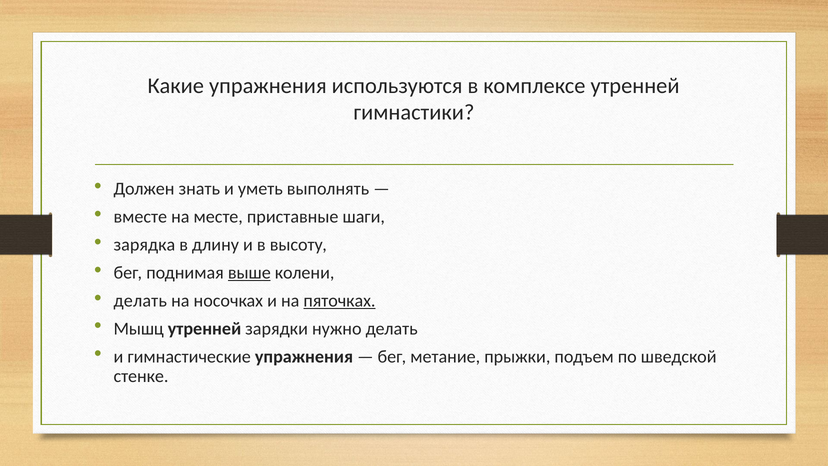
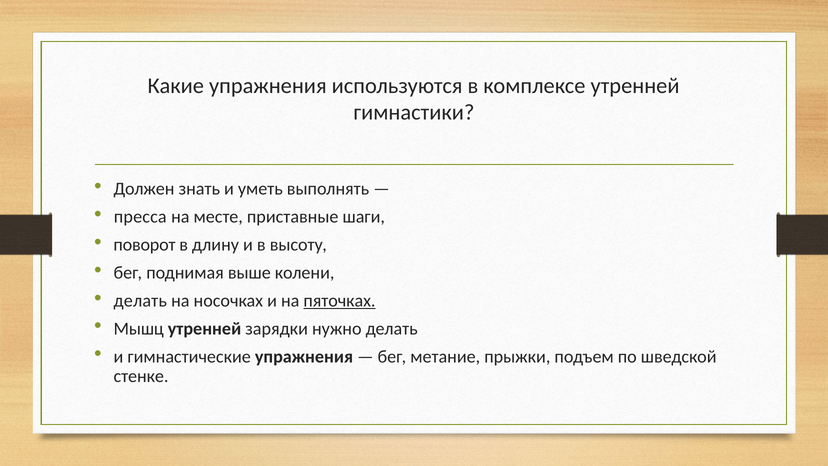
вместе: вместе -> пресса (140, 217)
зарядка: зарядка -> поворот (144, 245)
выше underline: present -> none (249, 273)
